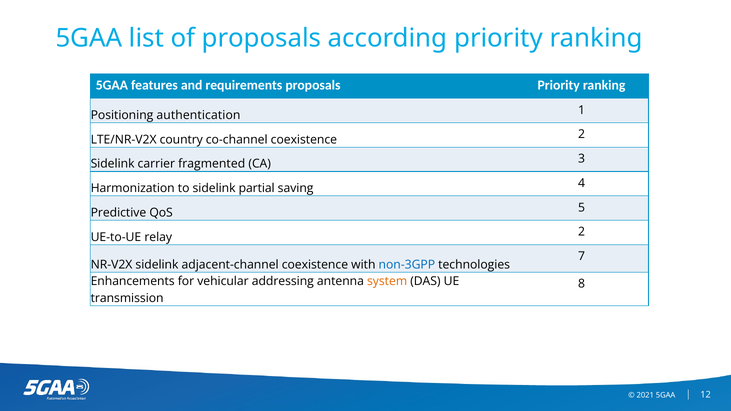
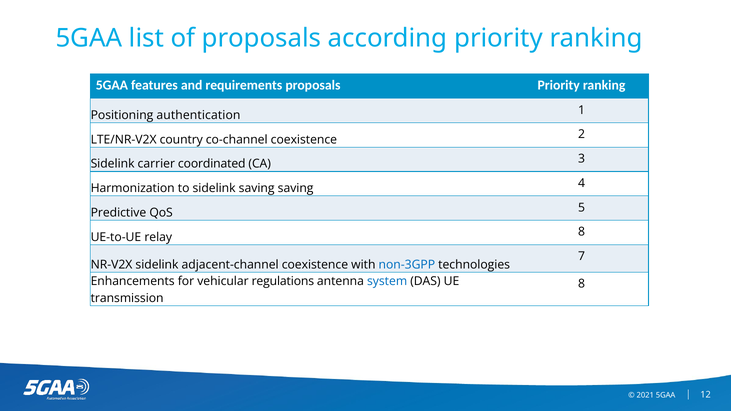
fragmented: fragmented -> coordinated (212, 164)
sidelink partial: partial -> saving (257, 188)
relay 2: 2 -> 8 (582, 232)
addressing: addressing -> regulations (283, 282)
system colour: orange -> blue (387, 282)
